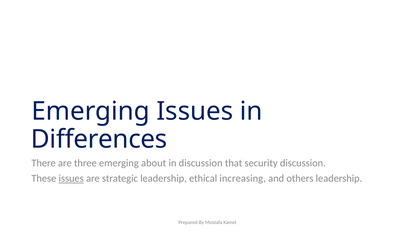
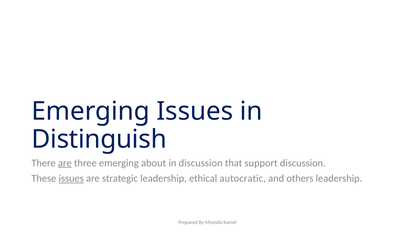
Differences: Differences -> Distinguish (99, 140)
are underline: none -> present (65, 163)
security: security -> support (261, 163)
increasing: increasing -> autocratic (243, 179)
